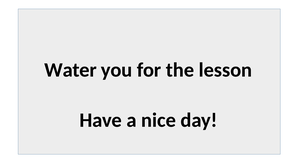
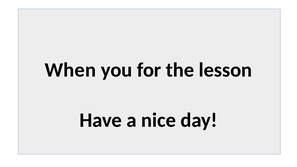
Water: Water -> When (70, 70)
